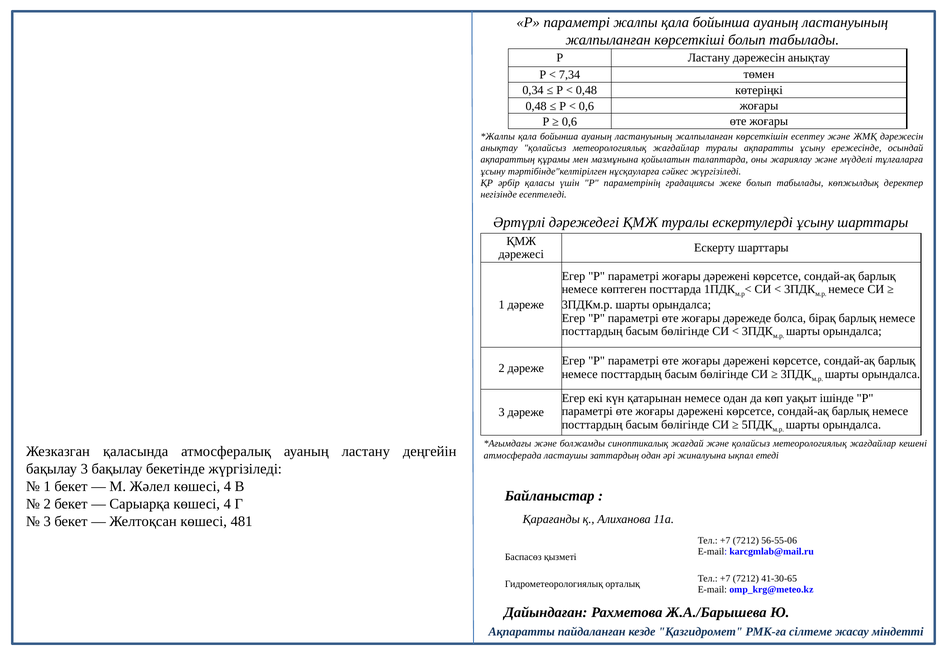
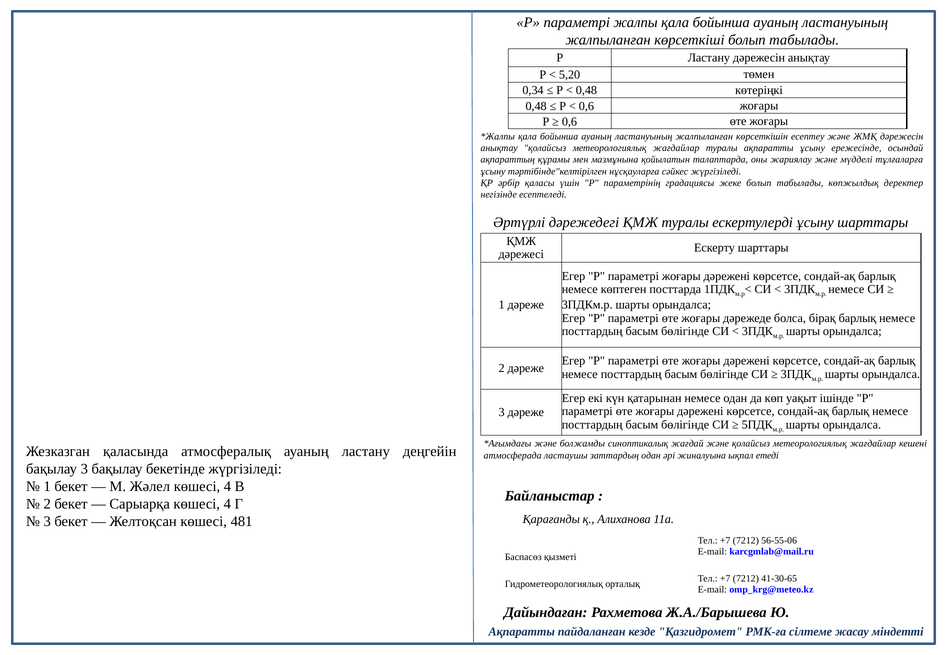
7,34: 7,34 -> 5,20 (570, 75)
